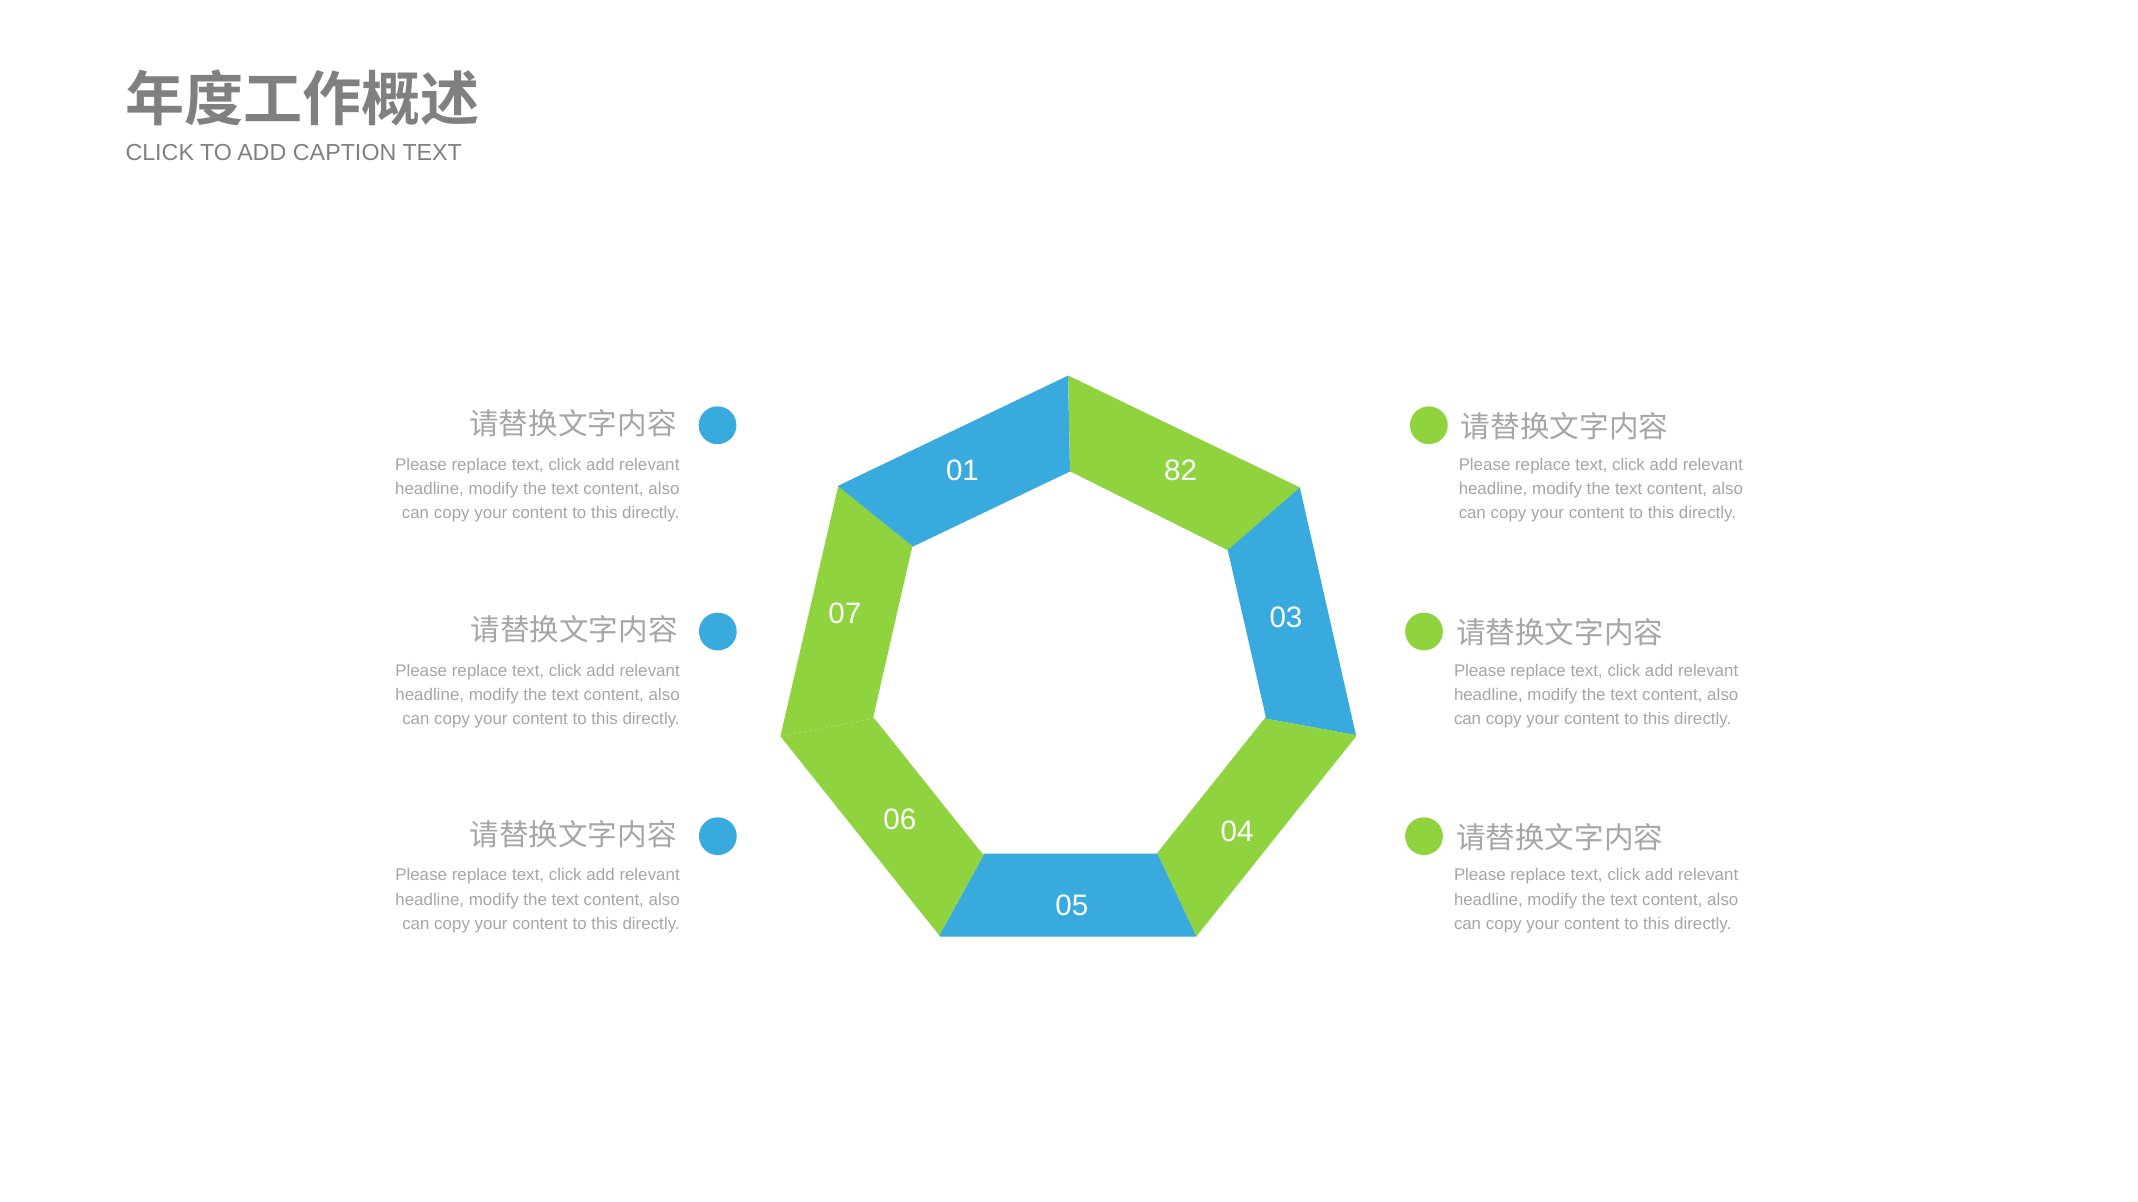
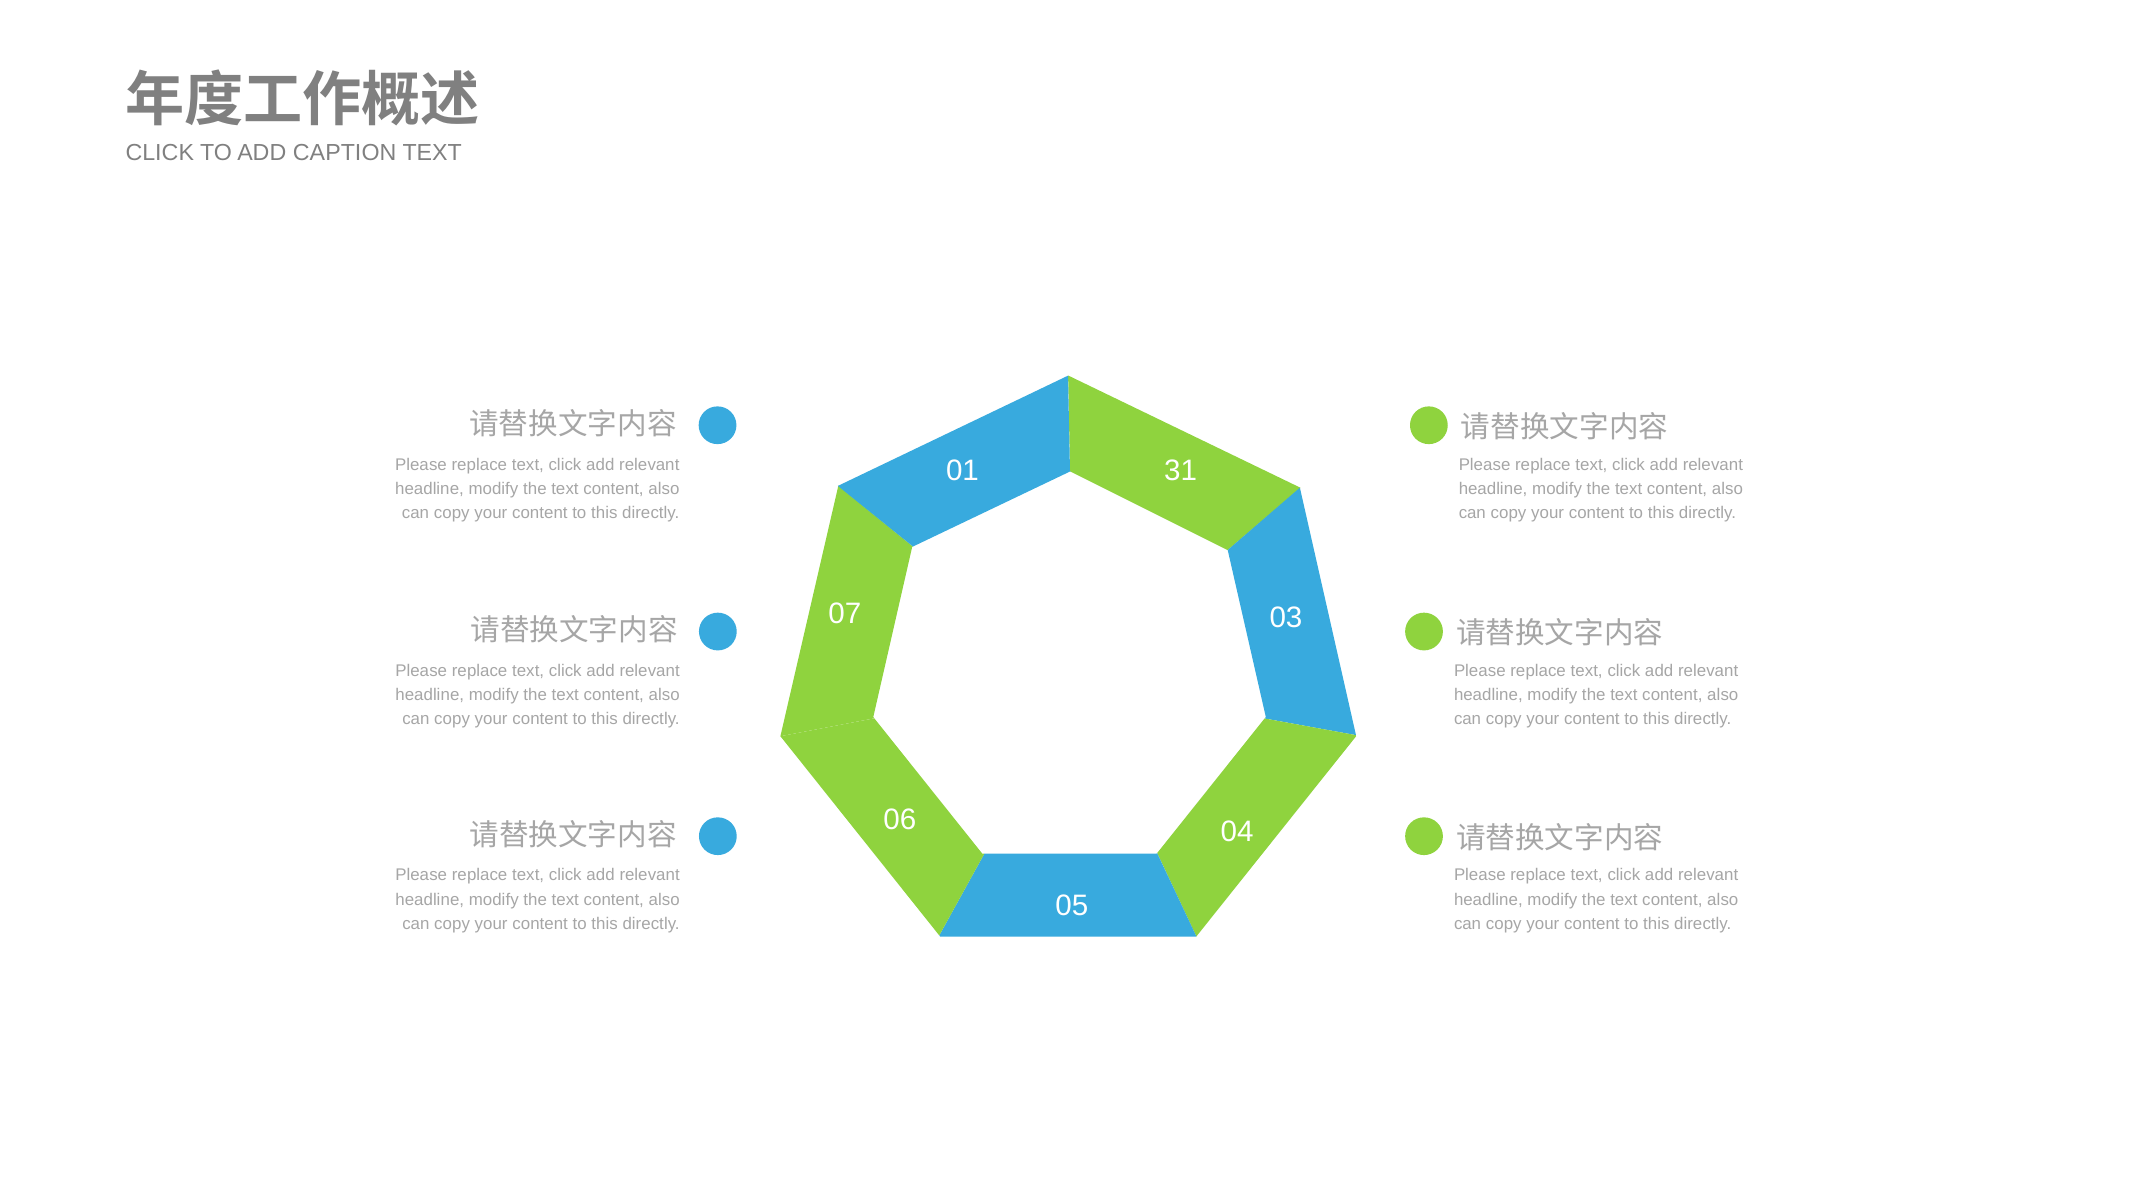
82: 82 -> 31 (1181, 471)
